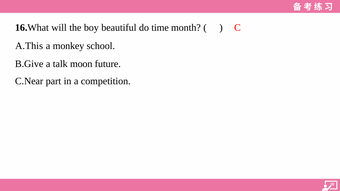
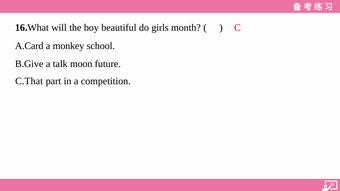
time: time -> girls (160, 28)
A.This: A.This -> A.Card (29, 46)
C.Near: C.Near -> C.That (29, 81)
